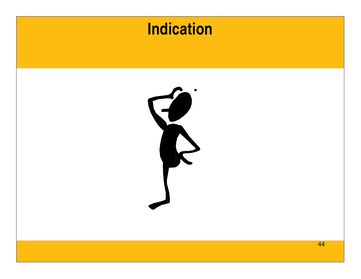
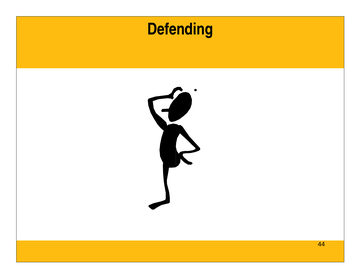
Indication: Indication -> Defending (180, 29)
